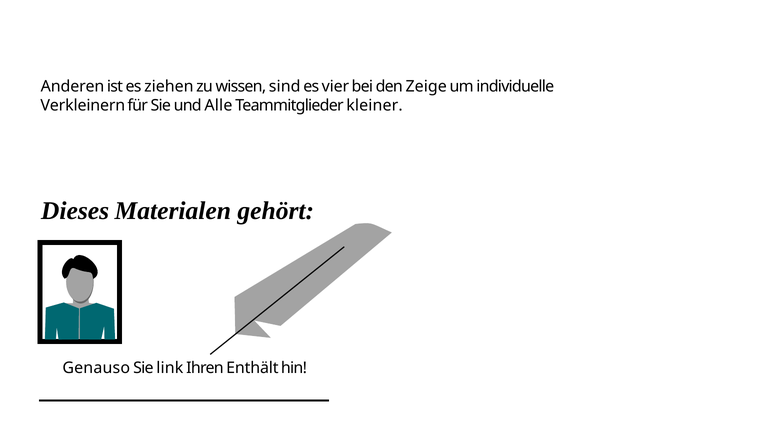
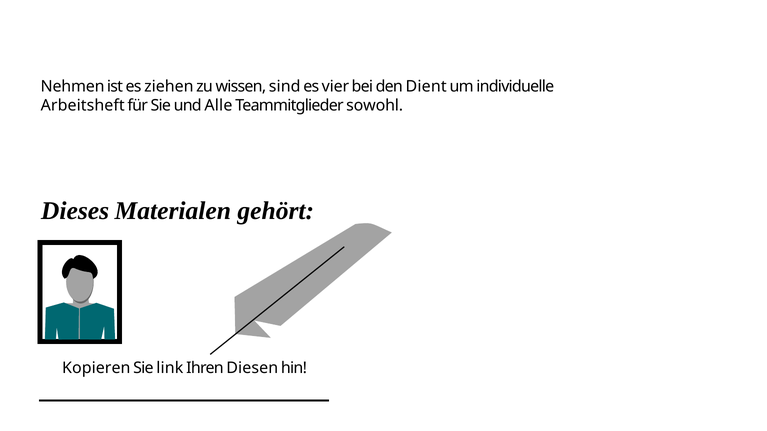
Anderen: Anderen -> Nehmen (73, 86)
Zeige: Zeige -> Dient (426, 86)
Verkleinern: Verkleinern -> Arbeitsheft (83, 106)
kleiner: kleiner -> sowohl (375, 106)
Genauso: Genauso -> Kopieren (96, 368)
Enthält: Enthält -> Diesen (252, 368)
